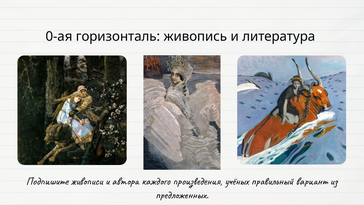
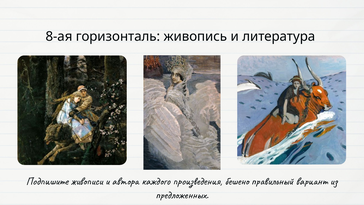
0-ая: 0-ая -> 8-ая (59, 36)
учёных: учёных -> бешено (237, 181)
